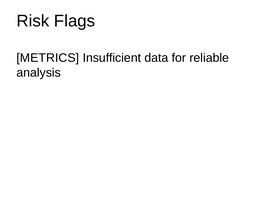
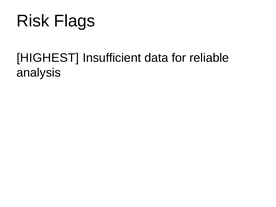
METRICS: METRICS -> HIGHEST (48, 58)
